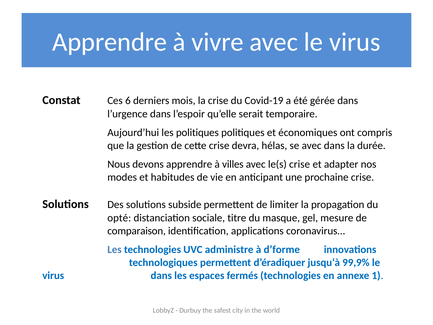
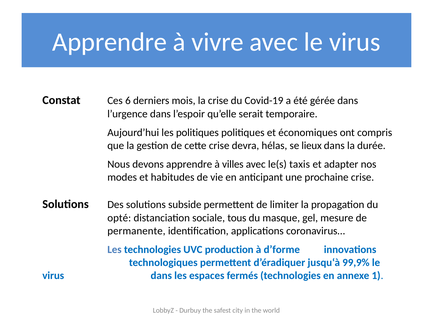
se avec: avec -> lieux (312, 145)
le(s crise: crise -> taxis (300, 164)
titre: titre -> tous (237, 218)
comparaison: comparaison -> permanente (136, 231)
administre: administre -> production (229, 249)
